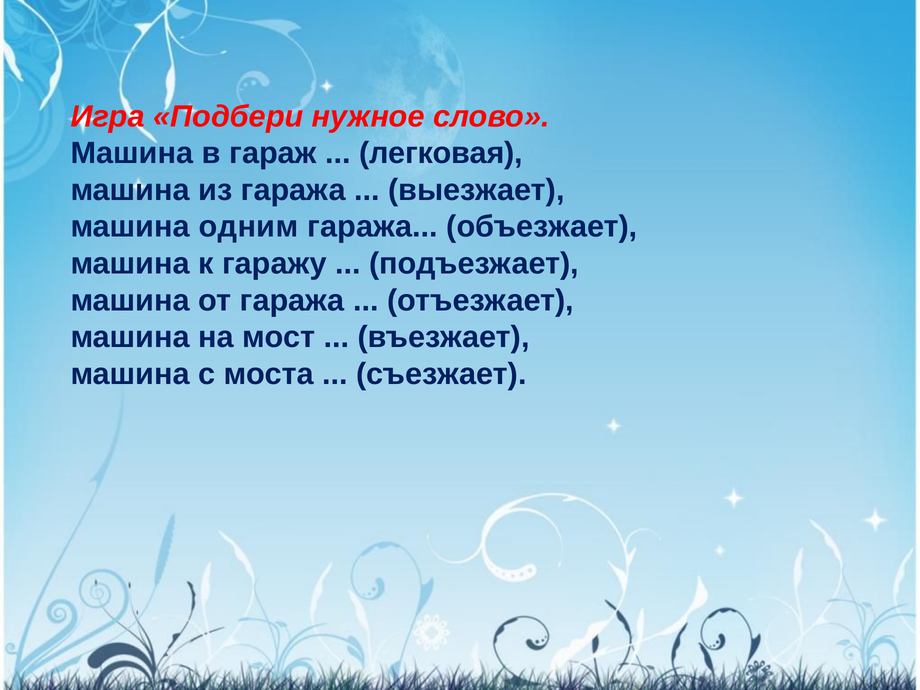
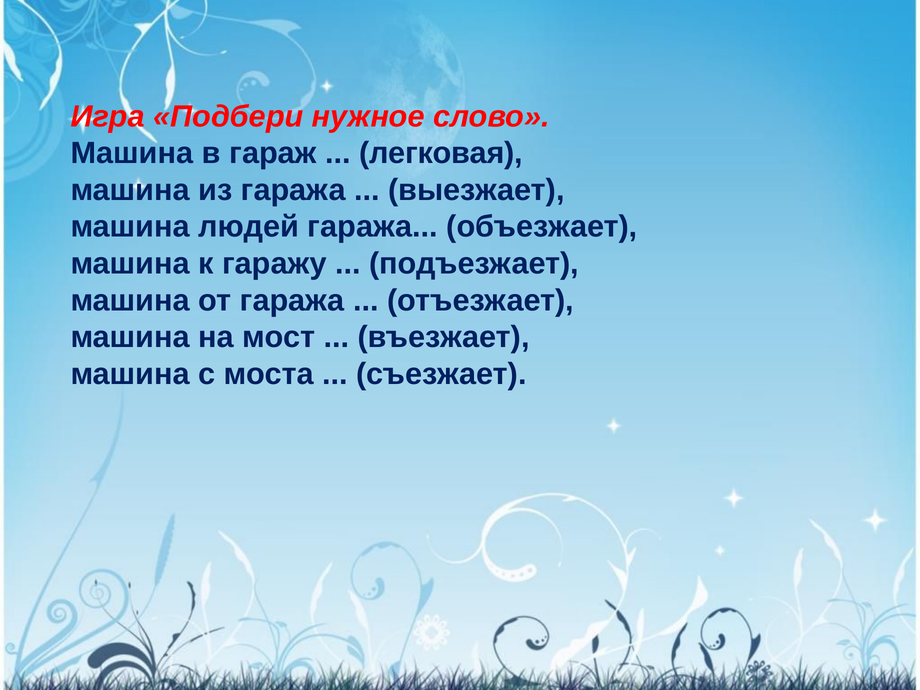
одним: одним -> людей (249, 227)
